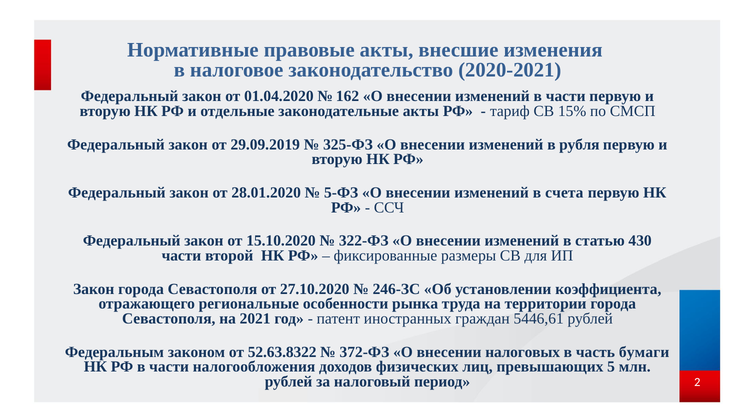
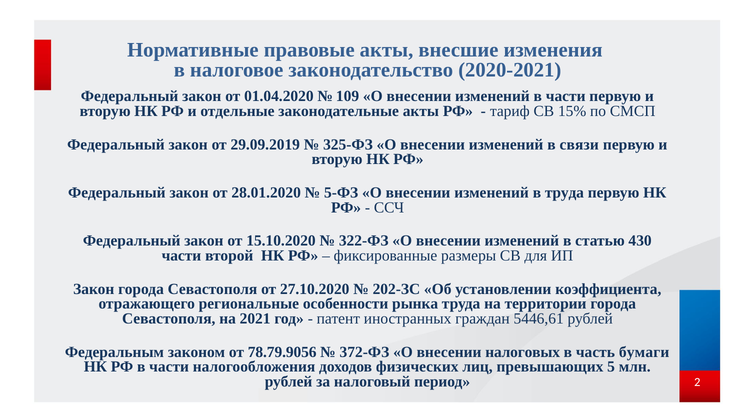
162: 162 -> 109 (348, 96)
рубля: рубля -> связи (579, 144)
в счета: счета -> труда (564, 193)
246-ЗС: 246-ЗС -> 202-ЗС (396, 289)
52.63.8322: 52.63.8322 -> 78.79.9056 (282, 352)
